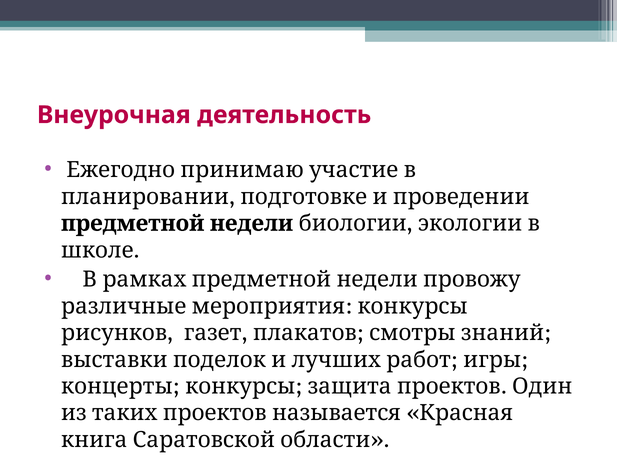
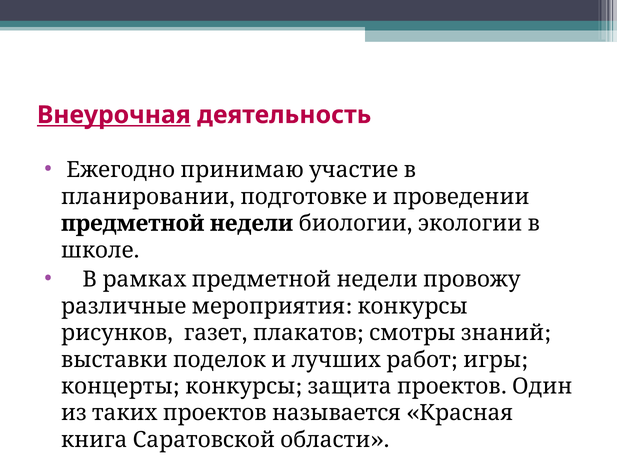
Внеурочная underline: none -> present (114, 115)
